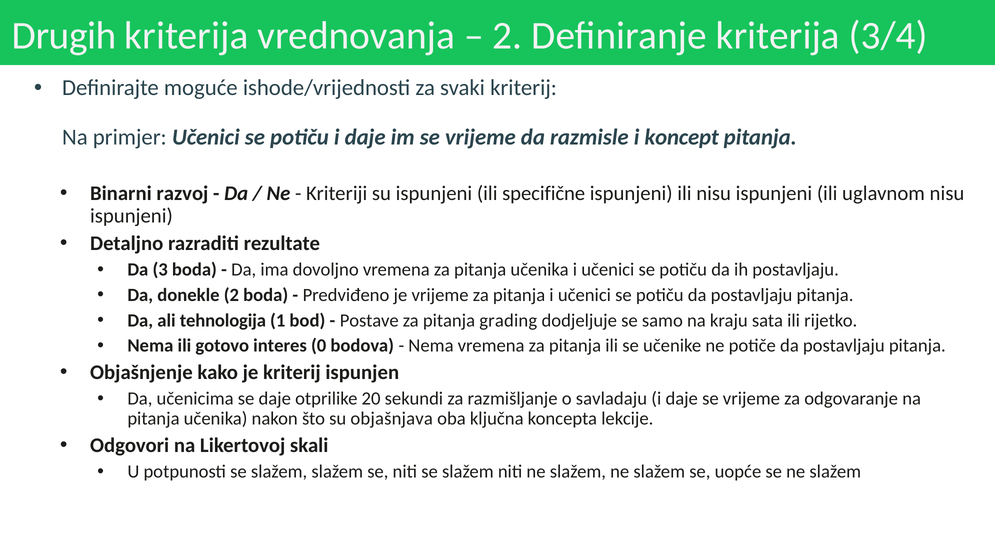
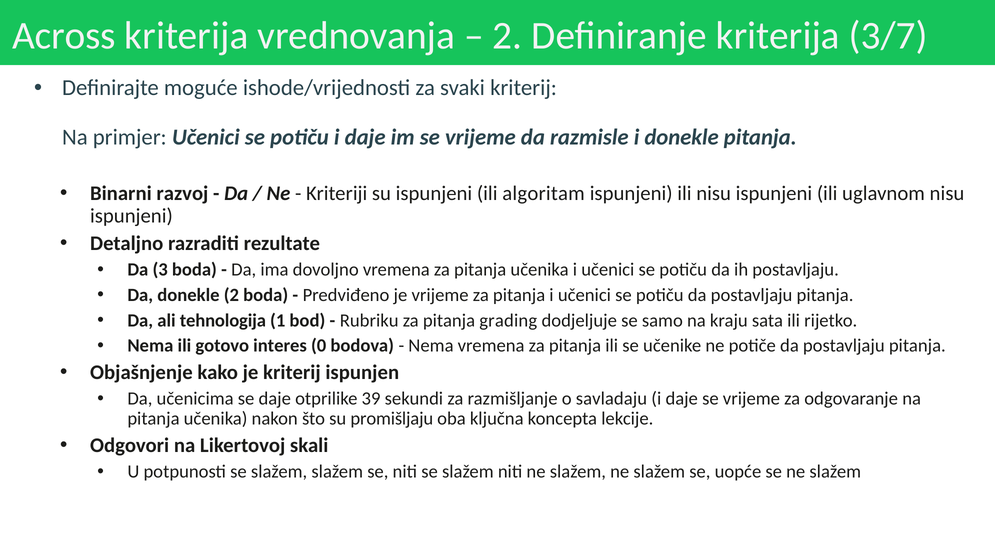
Drugih: Drugih -> Across (64, 36)
3/4: 3/4 -> 3/7 (888, 36)
i koncept: koncept -> donekle (682, 137)
specifične: specifične -> algoritam (544, 193)
Postave: Postave -> Rubriku (369, 320)
20: 20 -> 39 (371, 398)
objašnjava: objašnjava -> promišljaju (392, 419)
